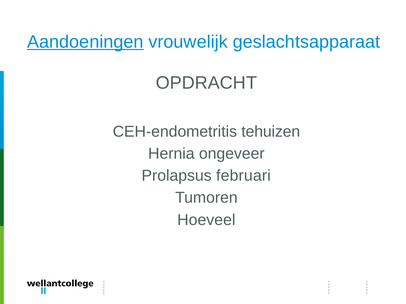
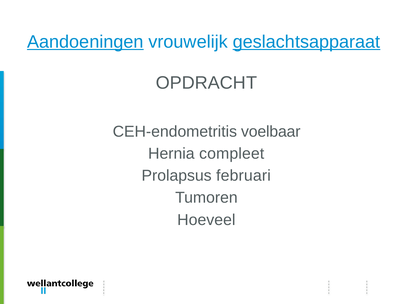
geslachtsapparaat underline: none -> present (307, 42)
tehuizen: tehuizen -> voelbaar (271, 132)
ongeveer: ongeveer -> compleet (232, 154)
